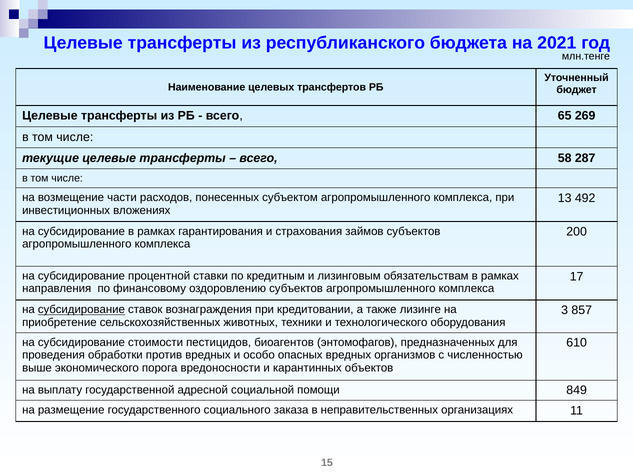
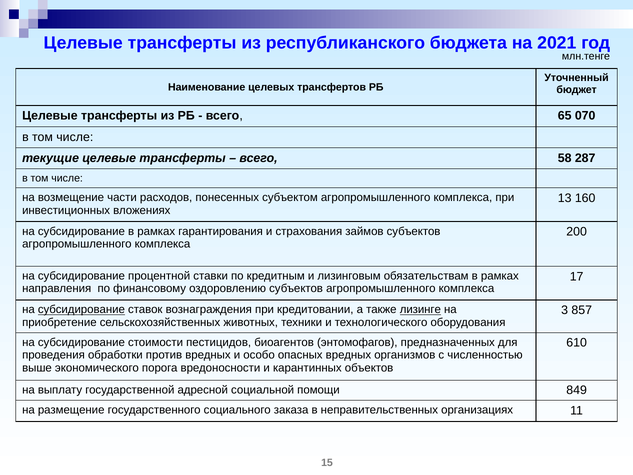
269: 269 -> 070 (585, 116)
492: 492 -> 160 (585, 198)
лизинге underline: none -> present (420, 310)
